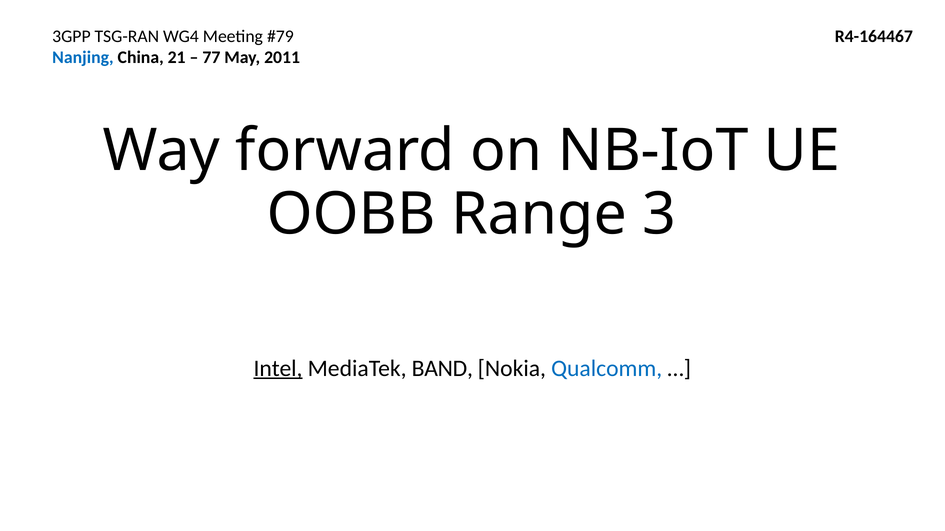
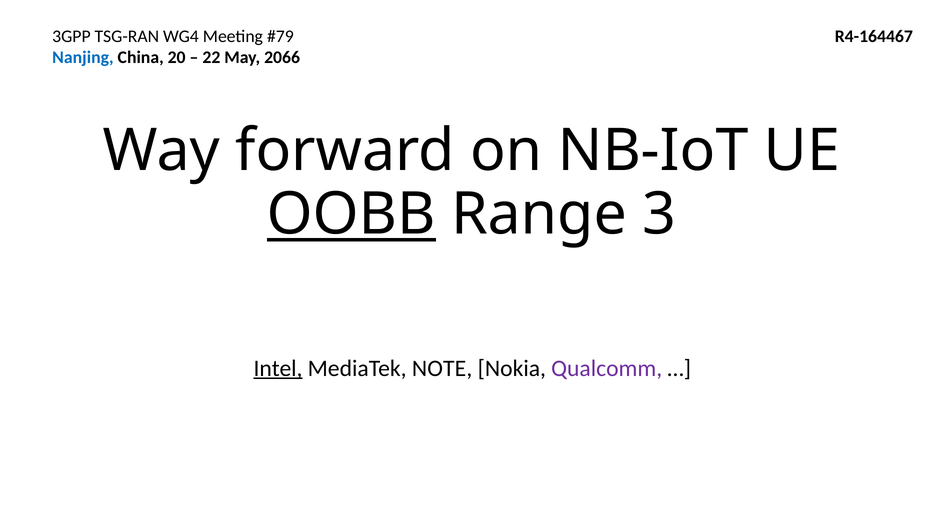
21: 21 -> 20 (177, 58)
77: 77 -> 22 (211, 58)
2011: 2011 -> 2066 (282, 58)
OOBB underline: none -> present (351, 215)
BAND: BAND -> NOTE (442, 369)
Qualcomm colour: blue -> purple (607, 369)
